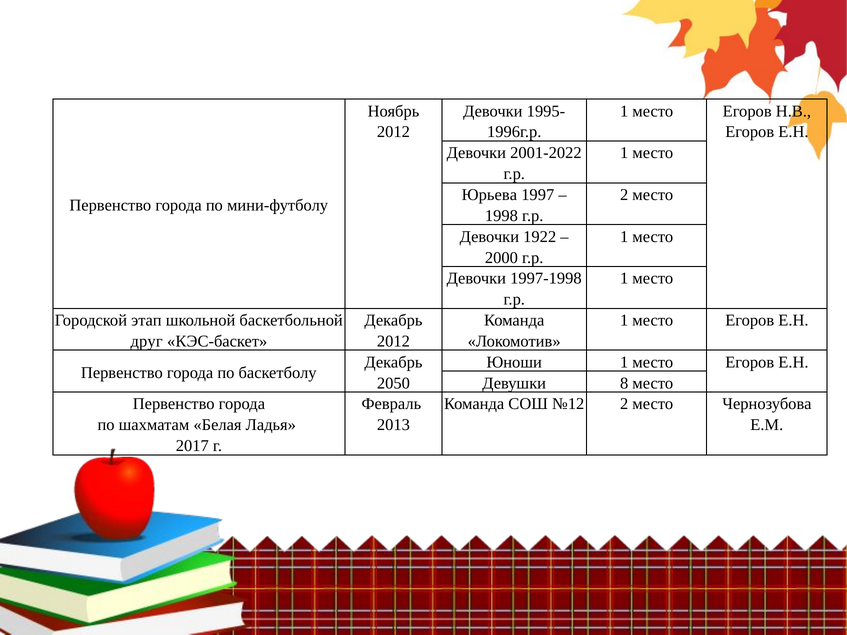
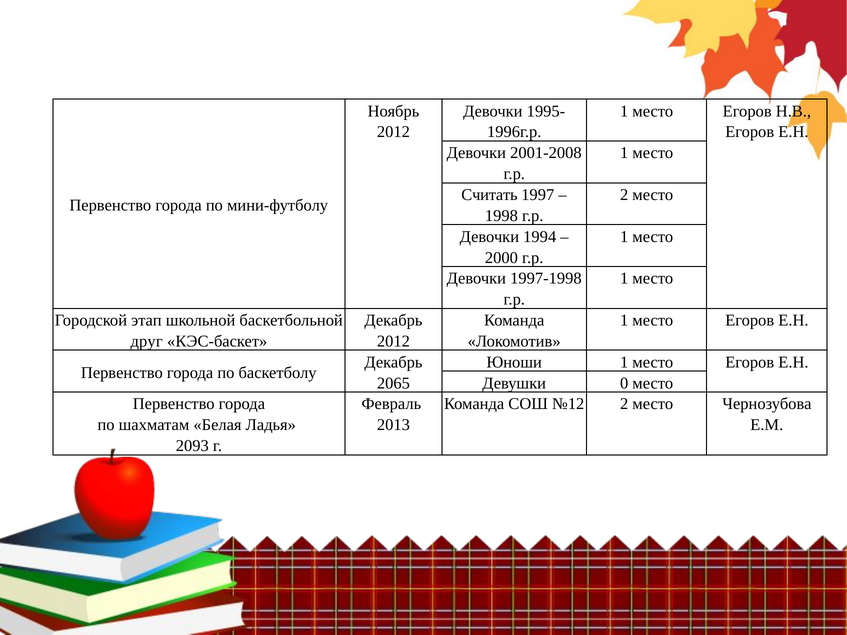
2001-2022: 2001-2022 -> 2001-2008 (546, 153)
Юрьева: Юрьева -> Считать (489, 195)
1922: 1922 -> 1994 (540, 237)
2050: 2050 -> 2065 (393, 383)
8: 8 -> 0 (624, 383)
2017: 2017 -> 2093 (192, 446)
